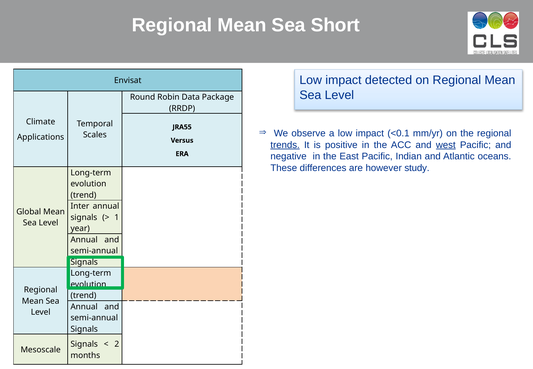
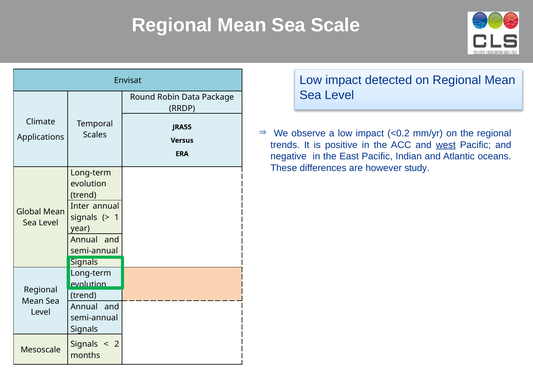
Short: Short -> Scale (335, 25)
<0.1: <0.1 -> <0.2 (398, 133)
trends underline: present -> none (285, 145)
